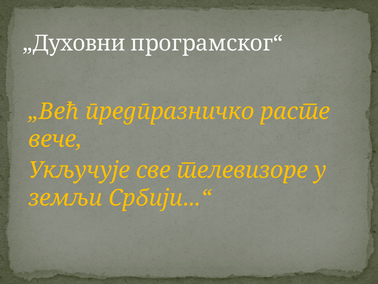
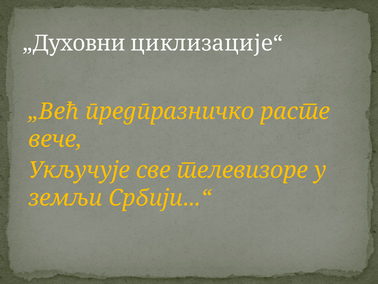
програмског“: програмског“ -> циклизације“ (207, 43)
